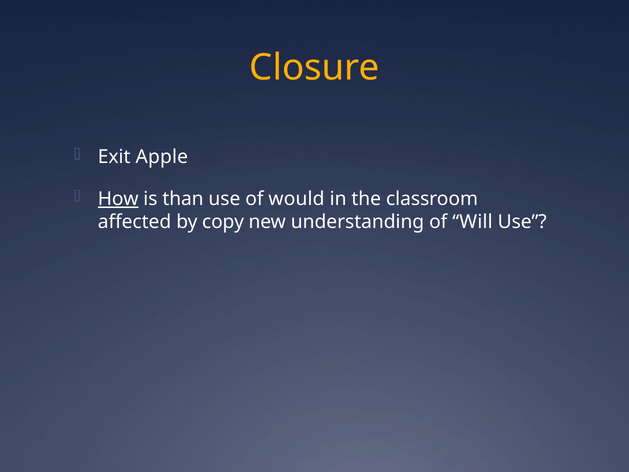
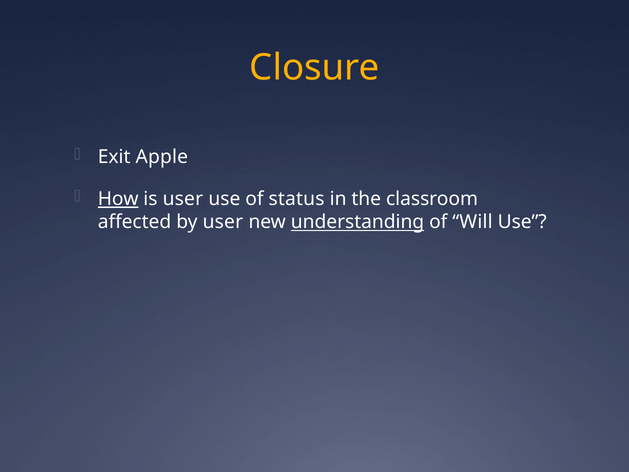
is than: than -> user (183, 199)
would: would -> status (297, 199)
by copy: copy -> user (223, 222)
understanding underline: none -> present (358, 222)
